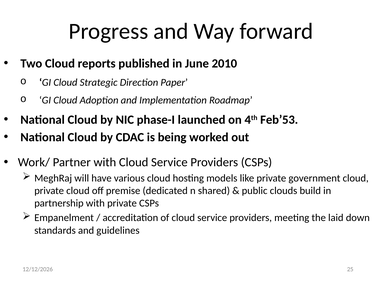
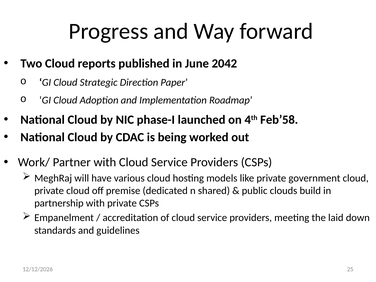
2010: 2010 -> 2042 (224, 64)
Feb’53: Feb’53 -> Feb’58 (279, 120)
